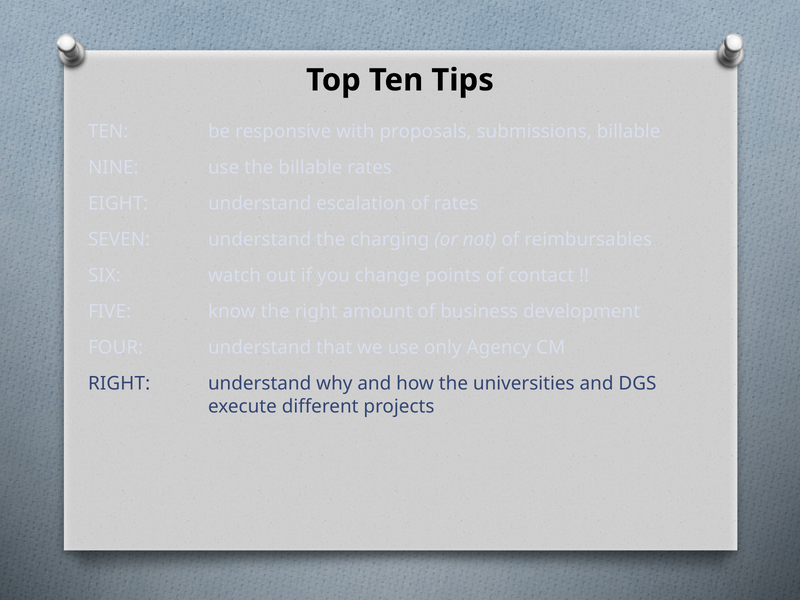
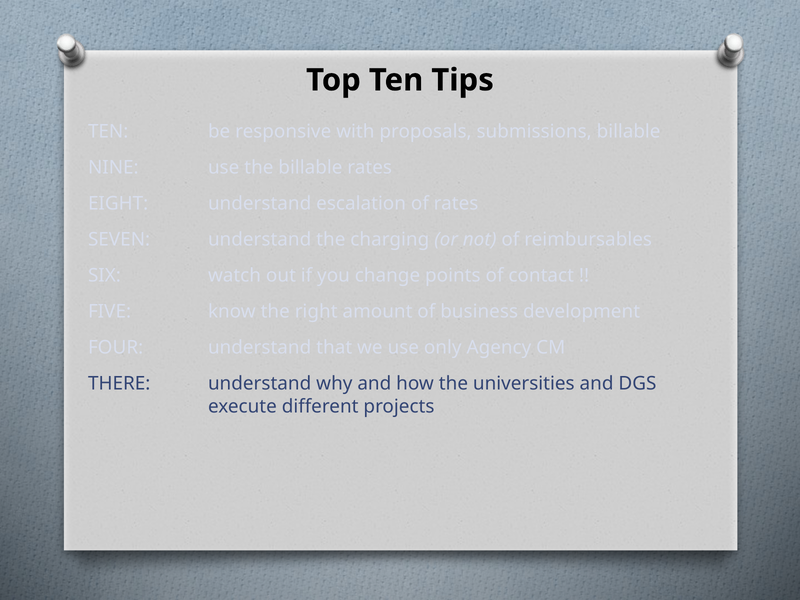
RIGHT: RIGHT -> THERE (119, 384)
